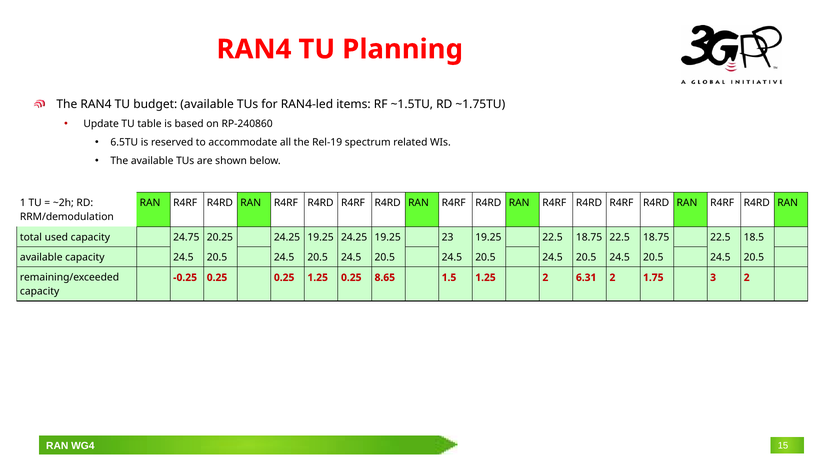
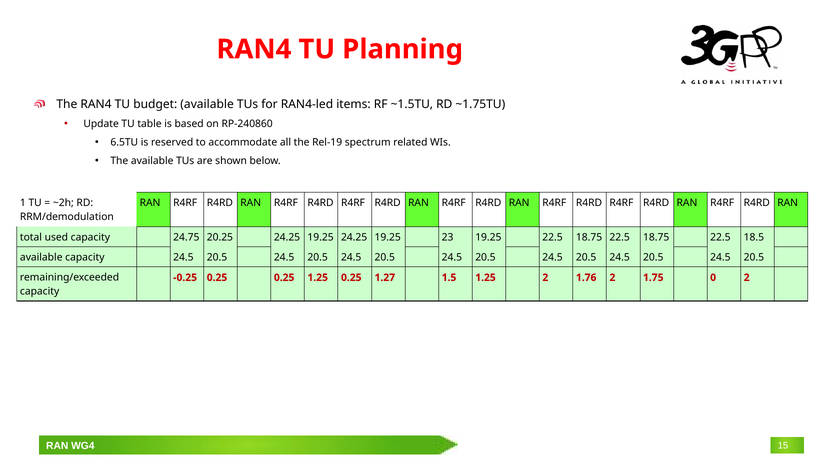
8.65: 8.65 -> 1.27 (385, 278)
6.31: 6.31 -> 1.76 (586, 278)
3: 3 -> 0 (713, 278)
